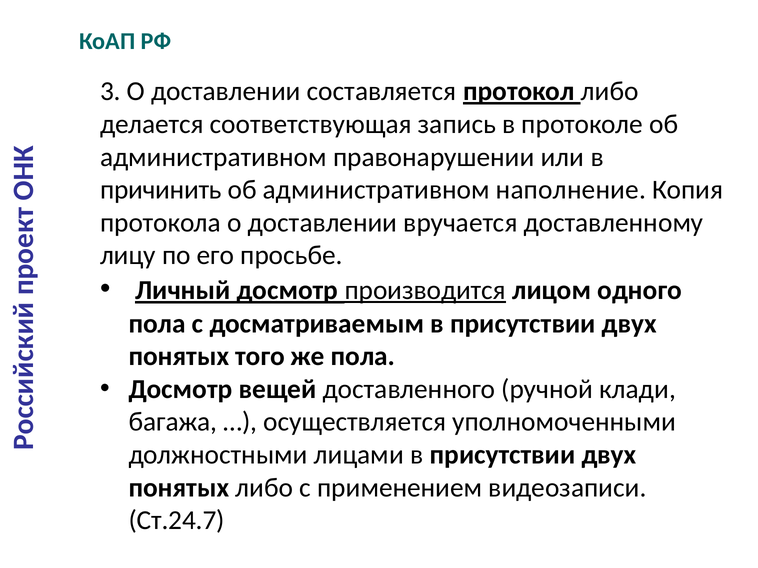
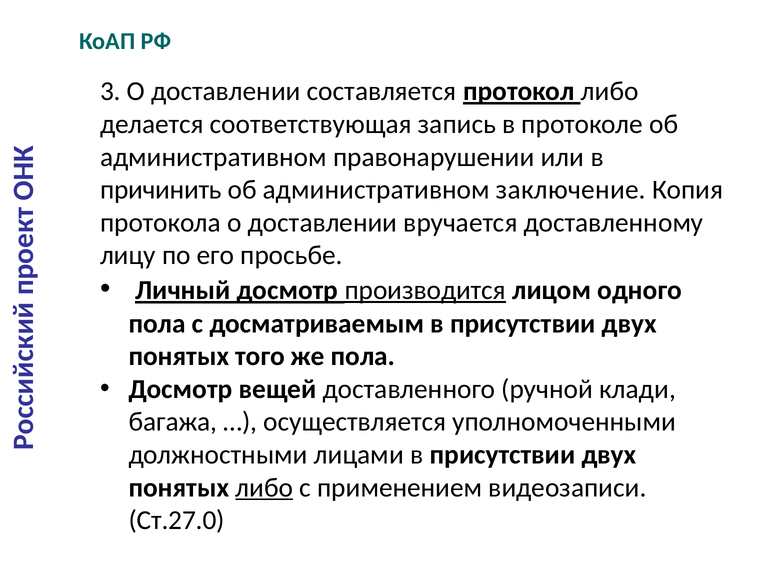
наполнение: наполнение -> заключение (571, 190)
либо underline: none -> present (264, 488)
Ст.24.7: Ст.24.7 -> Ст.27.0 (177, 521)
